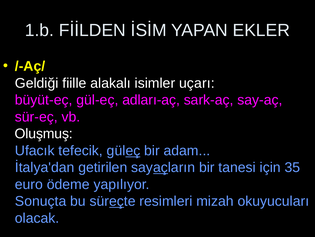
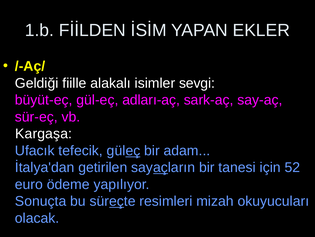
uçarı: uçarı -> sevgi (197, 83)
Oluşmuş: Oluşmuş -> Kargaşa (44, 133)
35: 35 -> 52 (292, 167)
